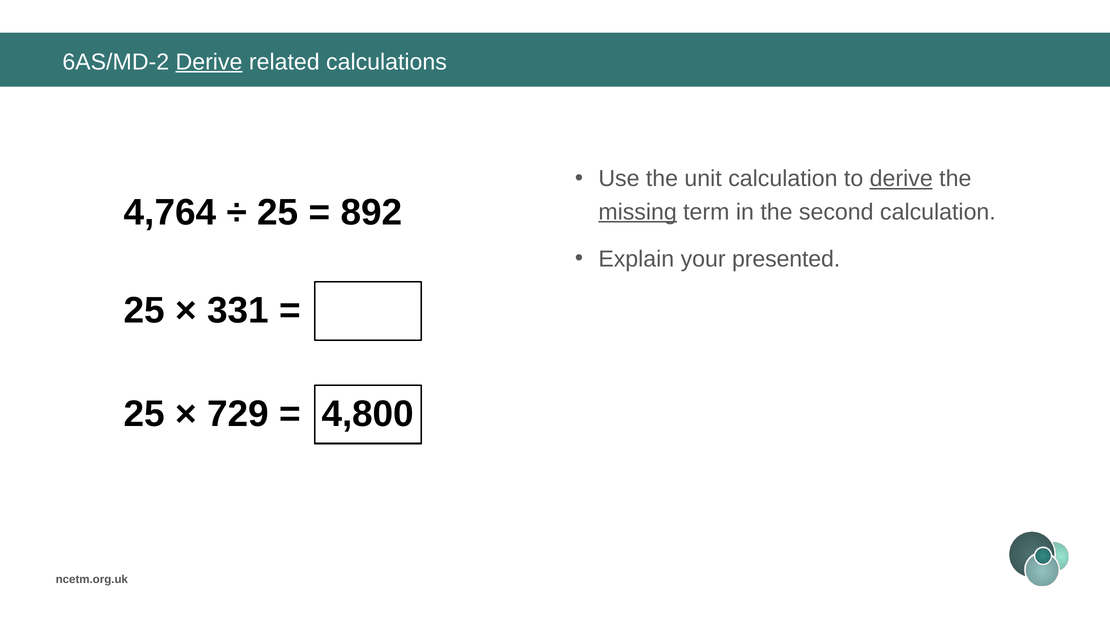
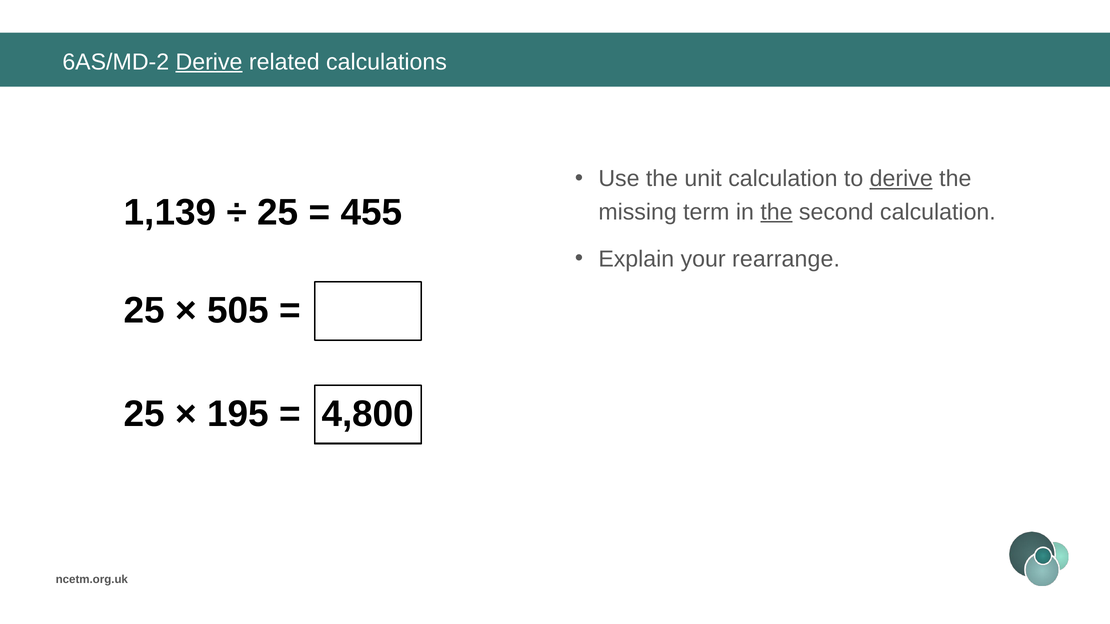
4,764: 4,764 -> 1,139 (170, 213)
892: 892 -> 455 (372, 213)
missing underline: present -> none (638, 212)
the underline: none -> present (776, 212)
presented: presented -> rearrange (786, 259)
331: 331 -> 505 (238, 311)
729: 729 -> 195 (238, 414)
